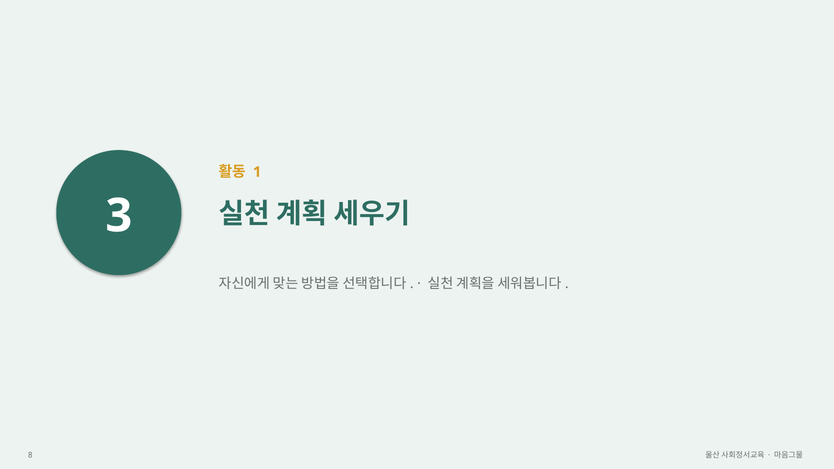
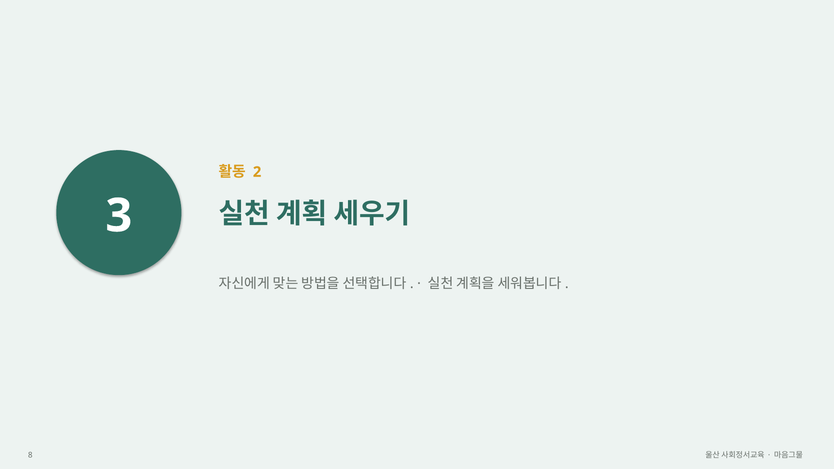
1: 1 -> 2 (257, 172)
